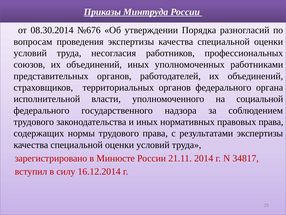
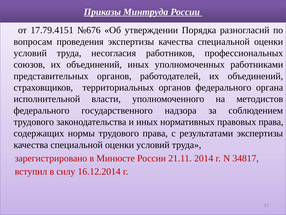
08.30.2014: 08.30.2014 -> 17.79.4151 (52, 30)
социальной: социальной -> методистов (260, 99)
